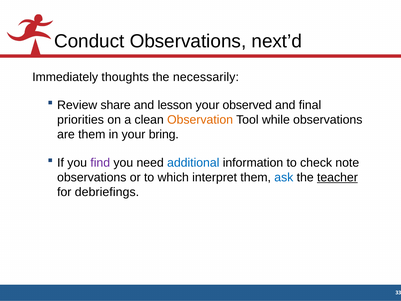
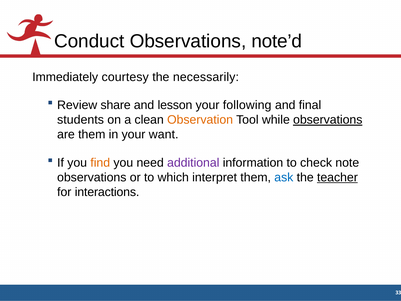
next’d: next’d -> note’d (277, 41)
thoughts: thoughts -> courtesy (125, 77)
observed: observed -> following (247, 105)
priorities: priorities -> students (81, 120)
observations underline: none -> present (328, 120)
bring: bring -> want (164, 134)
find colour: purple -> orange (100, 163)
additional colour: blue -> purple (193, 163)
debriefings: debriefings -> interactions (107, 192)
